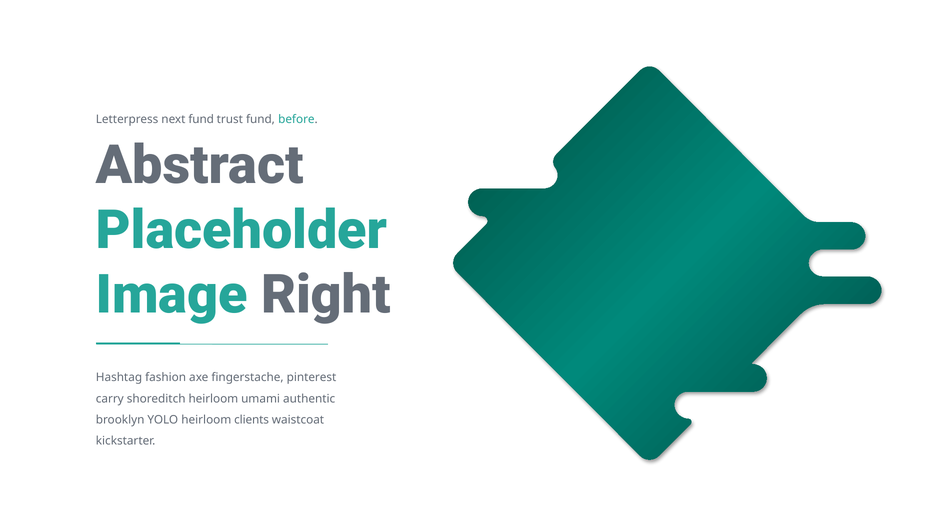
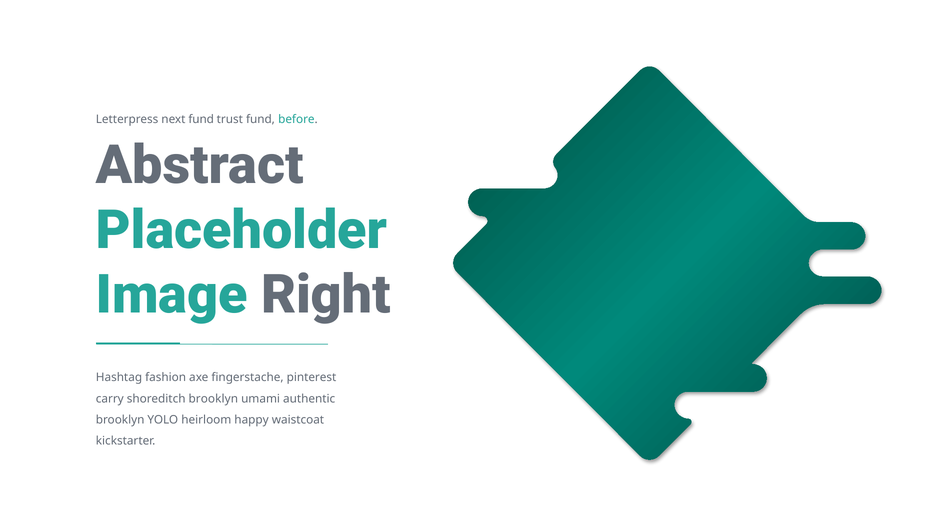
shoreditch heirloom: heirloom -> brooklyn (213, 399)
clients: clients -> happy (252, 420)
